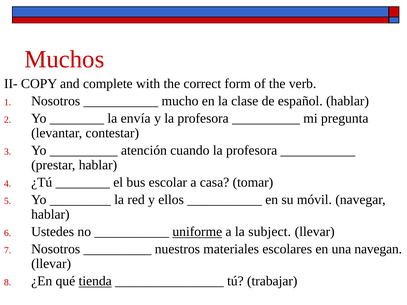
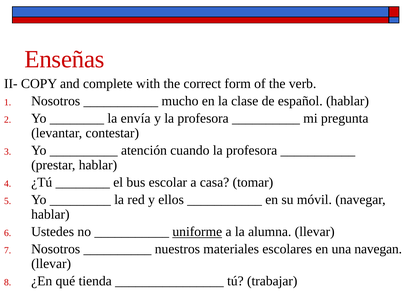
Muchos: Muchos -> Enseñas (65, 59)
subject: subject -> alumna (270, 232)
tienda underline: present -> none (95, 281)
